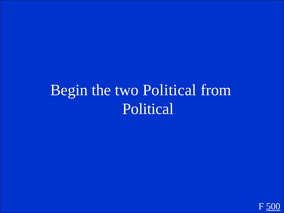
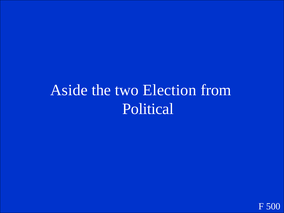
Begin: Begin -> Aside (69, 90)
two Political: Political -> Election (169, 90)
500 underline: present -> none (273, 206)
